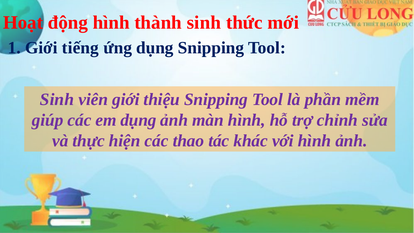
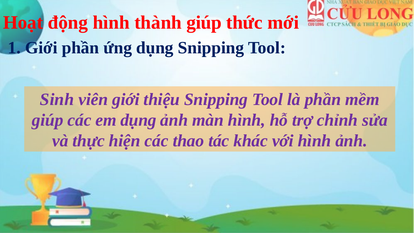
thành sinh: sinh -> giúp (204, 23)
Giới tiếng: tiếng -> phần (80, 48)
